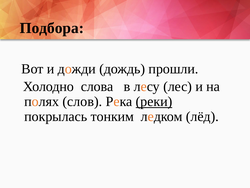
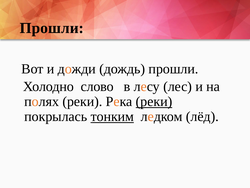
Подбора: Подбора -> Прошли (52, 28)
слова: слова -> слово (97, 86)
полях слов: слов -> реки (82, 101)
тонким underline: none -> present (112, 116)
